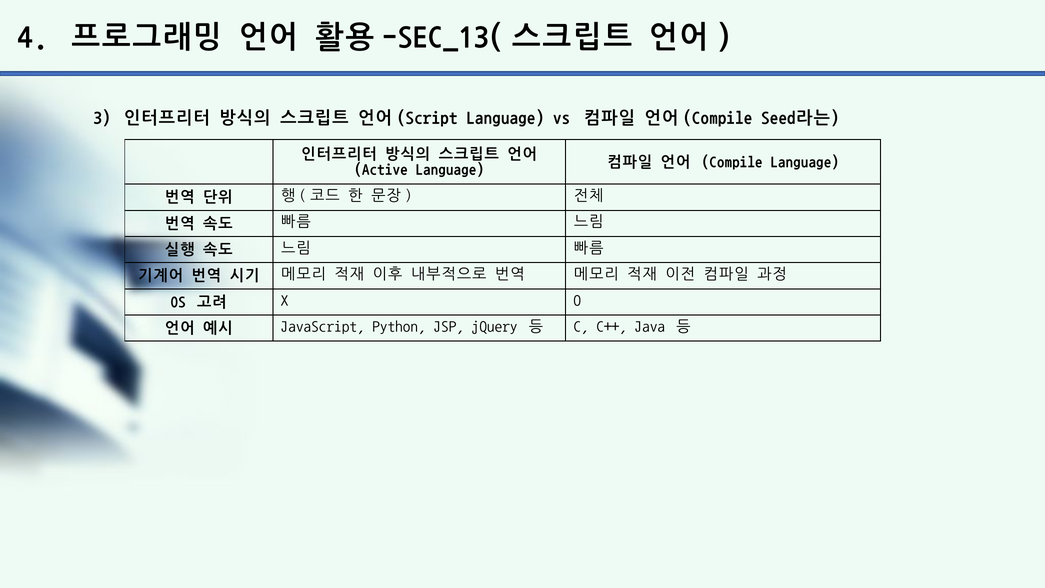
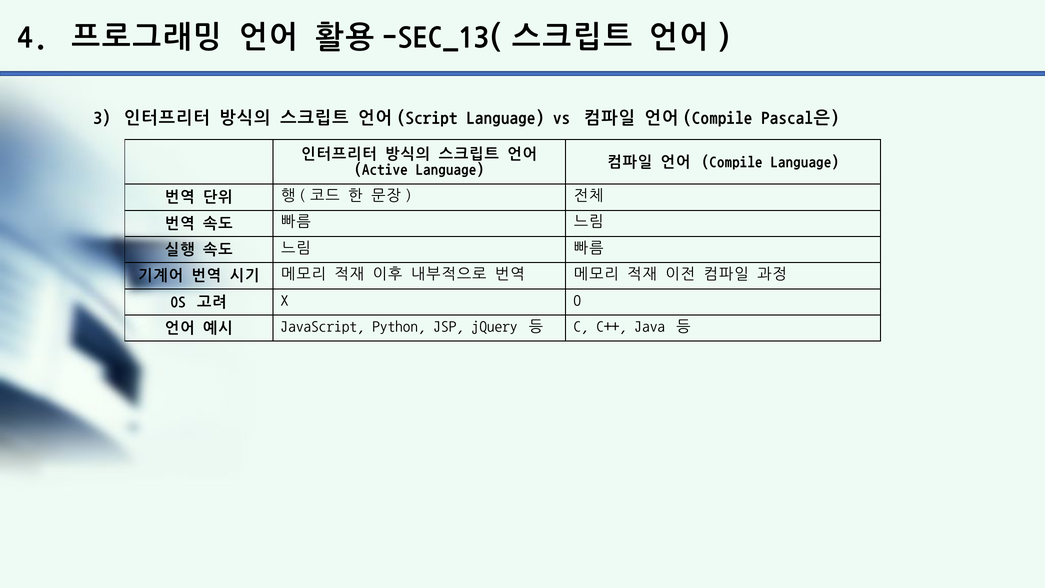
Seed라는: Seed라는 -> Pascal은 (800, 118)
